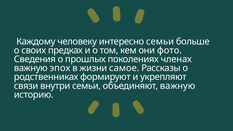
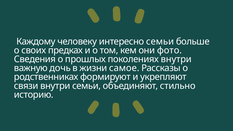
поколениях членах: членах -> внутри (176, 59)
эпох: эпох -> дочь (60, 68)
объединяют важную: важную -> стильно (178, 86)
